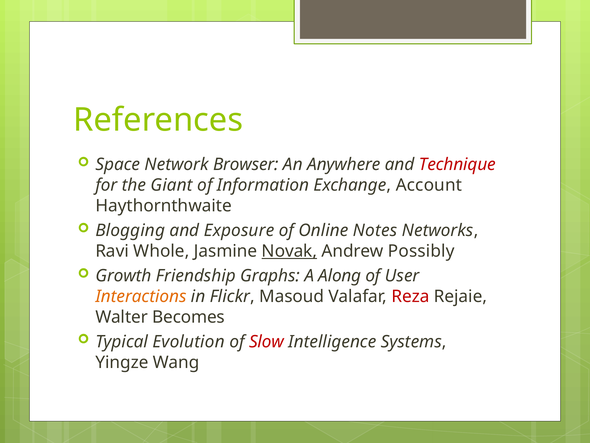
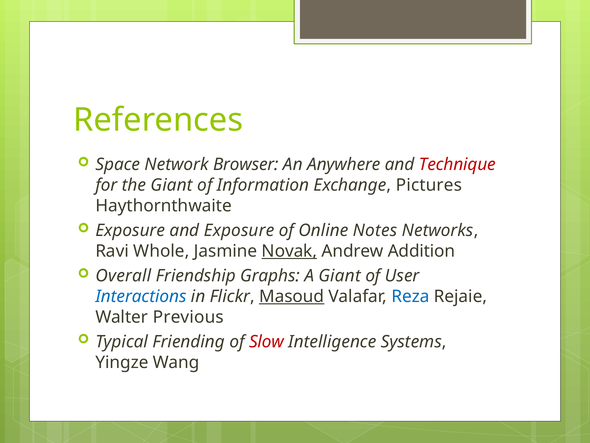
Account: Account -> Pictures (429, 185)
Blogging: Blogging -> Exposure (130, 230)
Possibly: Possibly -> Addition (421, 251)
Growth: Growth -> Overall (123, 276)
A Along: Along -> Giant (340, 276)
Interactions colour: orange -> blue (141, 296)
Masoud underline: none -> present (292, 296)
Reza colour: red -> blue (410, 296)
Becomes: Becomes -> Previous (188, 317)
Evolution: Evolution -> Friending (189, 341)
